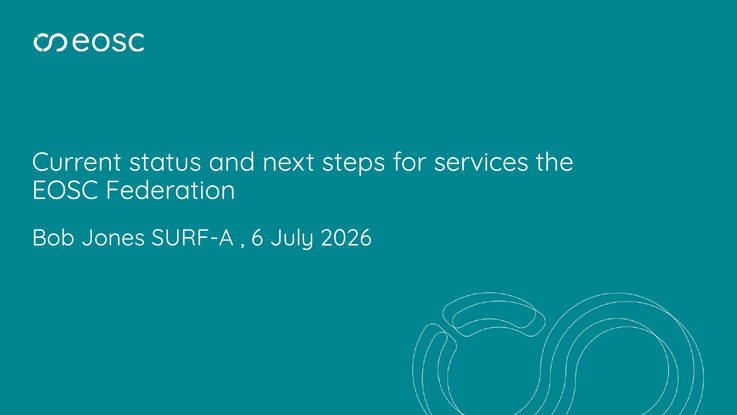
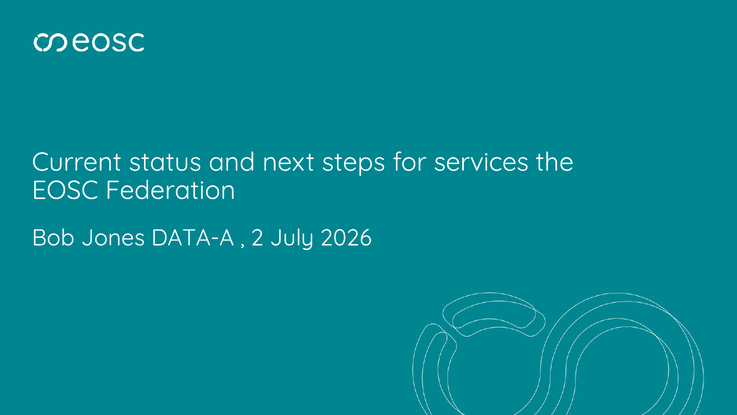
SURF-A: SURF-A -> DATA-A (193, 238)
6: 6 -> 2 (257, 238)
